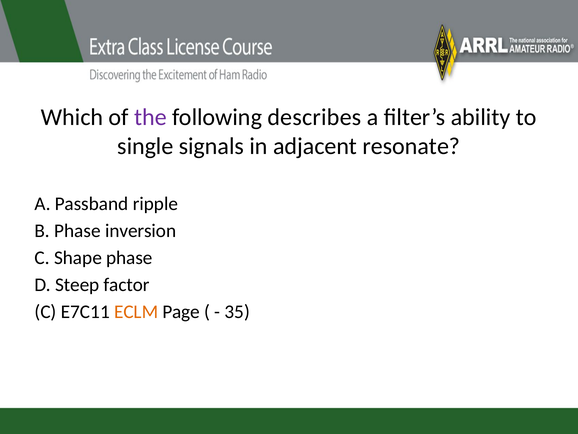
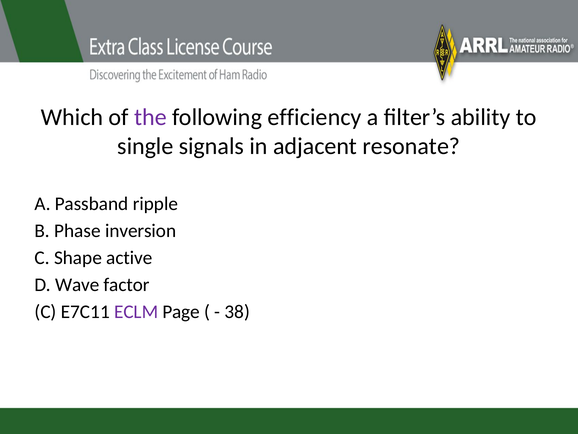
describes: describes -> efficiency (314, 117)
Shape phase: phase -> active (129, 258)
Steep: Steep -> Wave (77, 285)
ECLM colour: orange -> purple (136, 311)
35: 35 -> 38 (237, 311)
